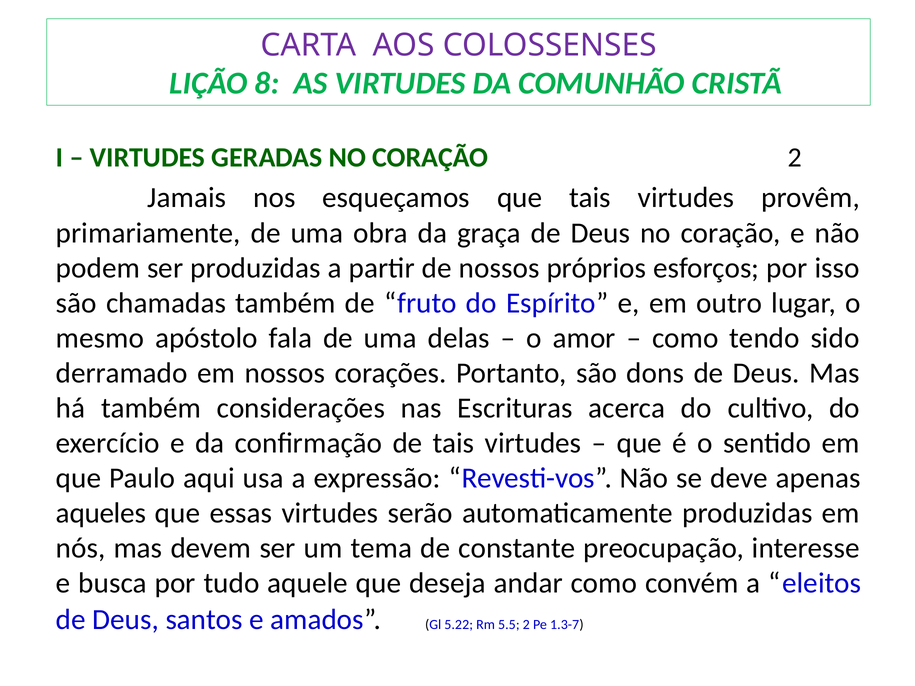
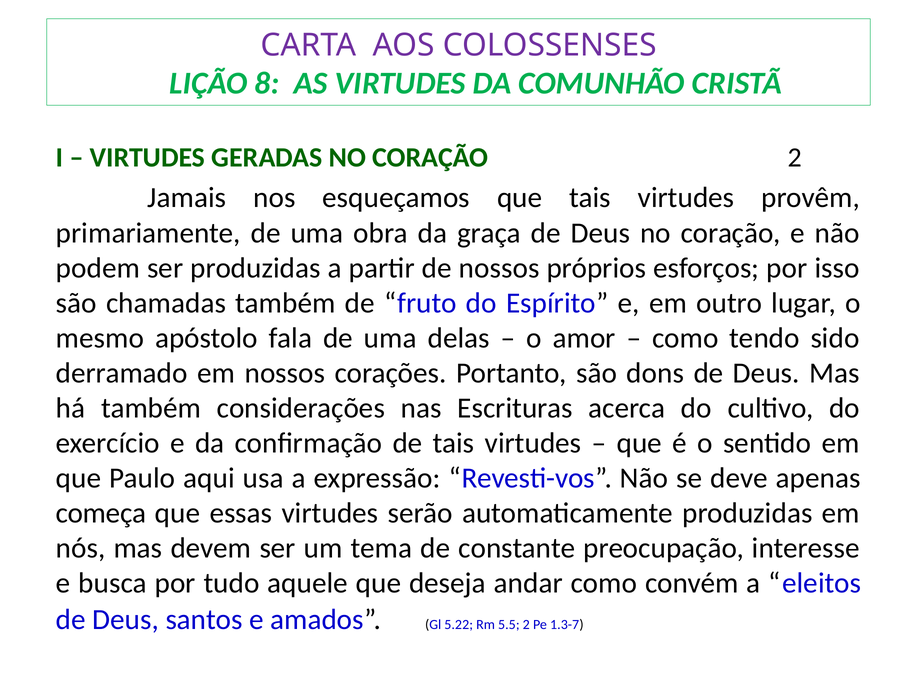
aqueles: aqueles -> começa (101, 513)
